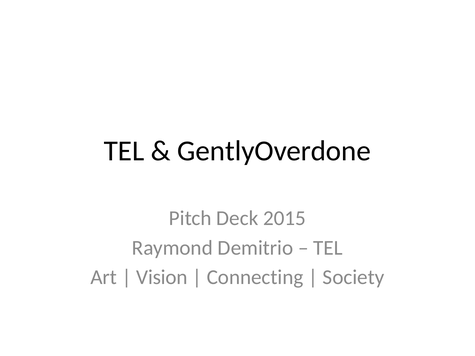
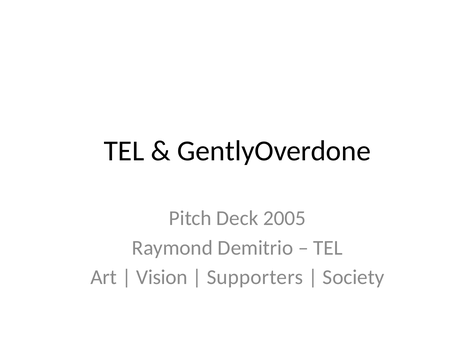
2015: 2015 -> 2005 (284, 218)
Connecting: Connecting -> Supporters (255, 278)
